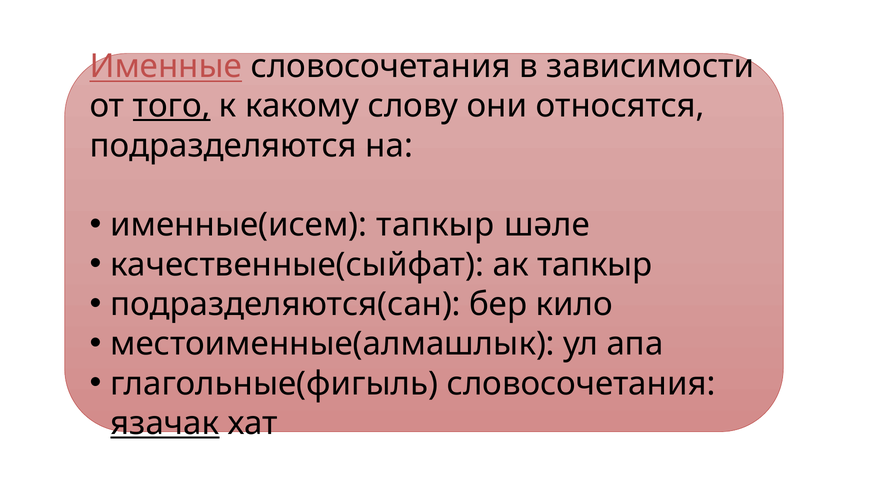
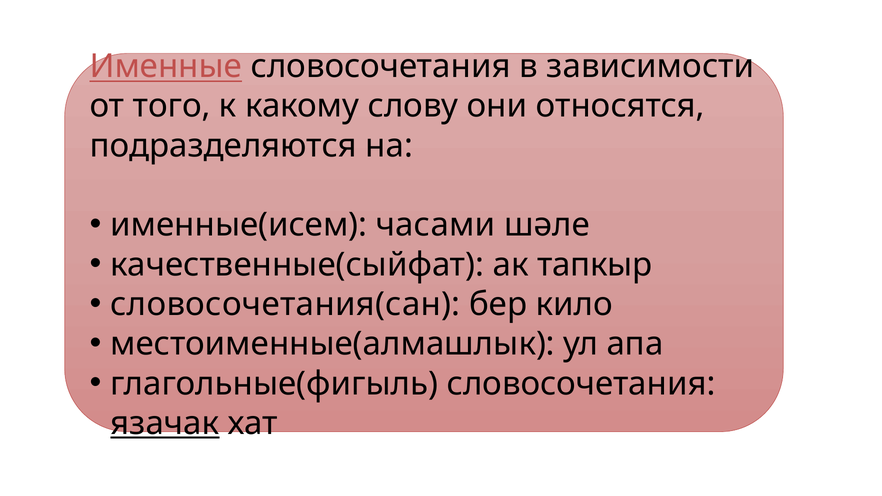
того underline: present -> none (172, 106)
именные(исем тапкыр: тапкыр -> часами (435, 225)
подразделяются(сан: подразделяются(сан -> словосочетания(сан (285, 304)
